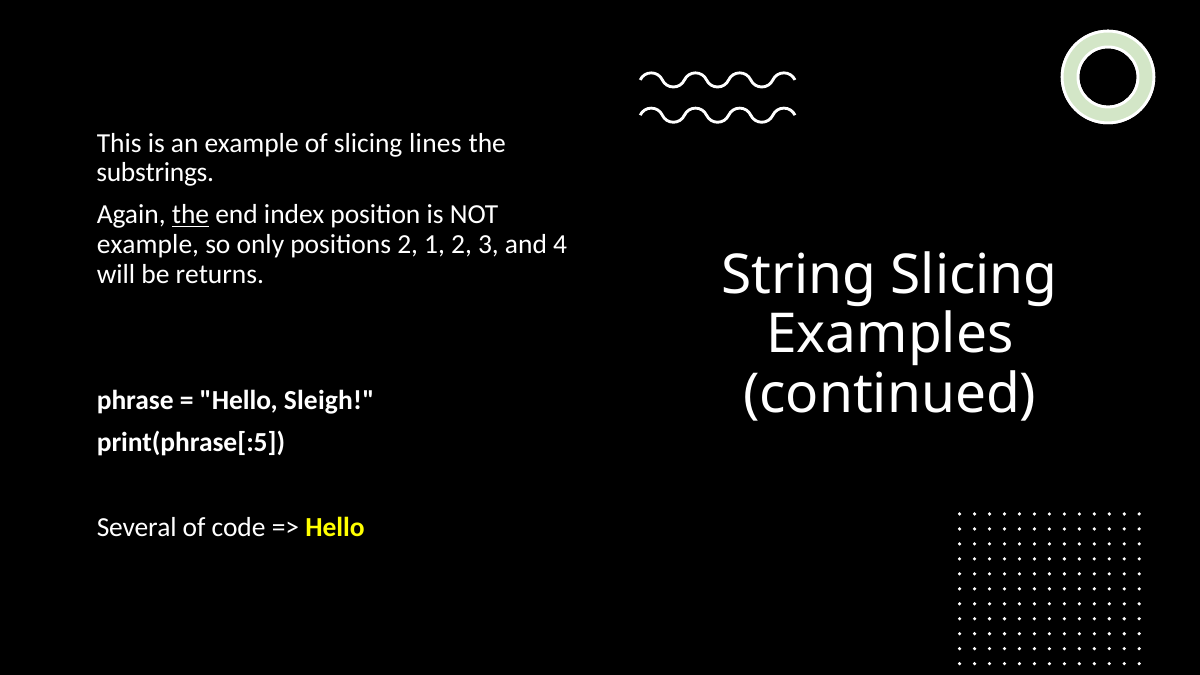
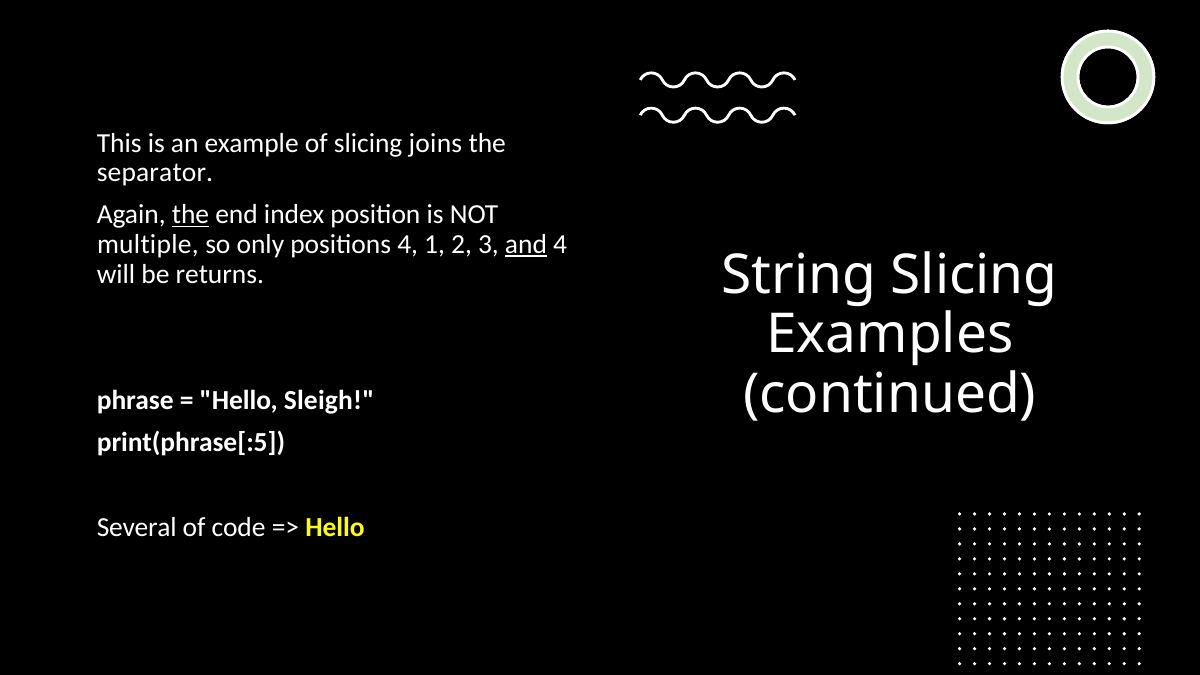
lines: lines -> joins (435, 143)
substrings: substrings -> separator (155, 173)
example: example -> multiple (148, 244)
positions 2: 2 -> 4 (408, 244)
and underline: none -> present (526, 244)
